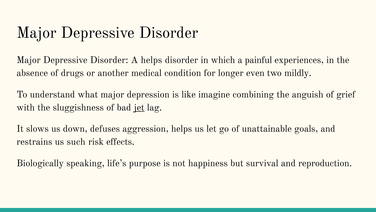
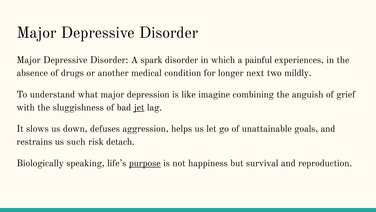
A helps: helps -> spark (152, 60)
even: even -> next (255, 73)
effects: effects -> detach (120, 141)
purpose underline: none -> present (145, 163)
